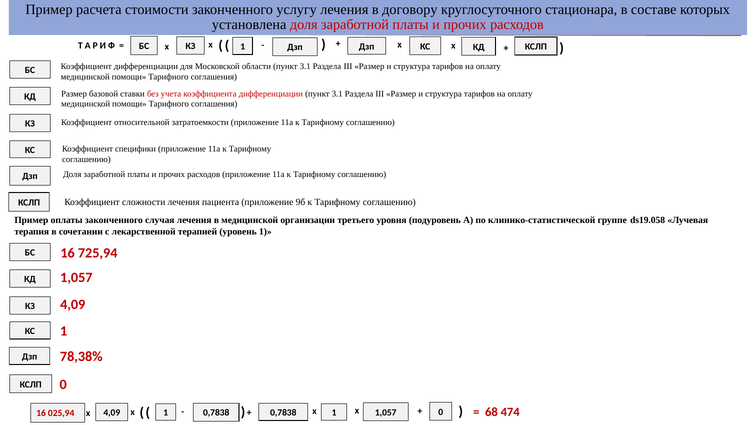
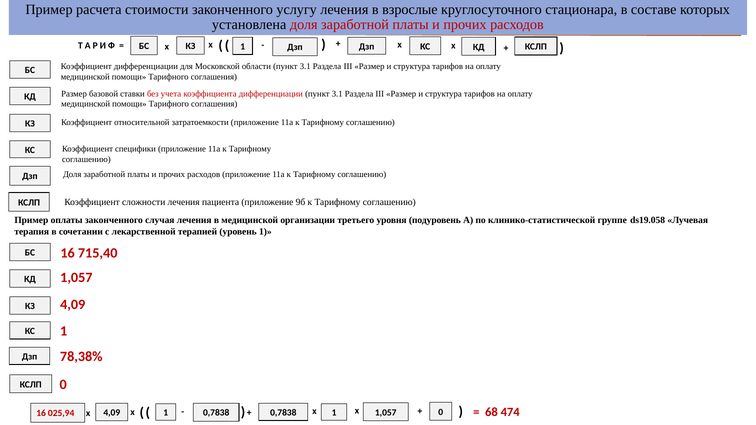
договору: договору -> взрослые (410, 10)
725,94: 725,94 -> 715,40 (98, 253)
